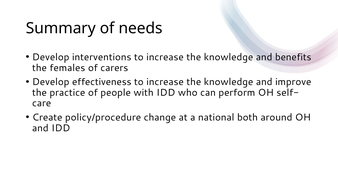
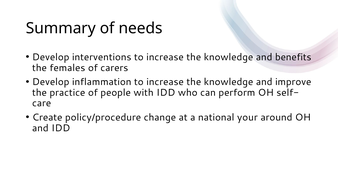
effectiveness: effectiveness -> inflammation (102, 82)
both: both -> your (247, 117)
